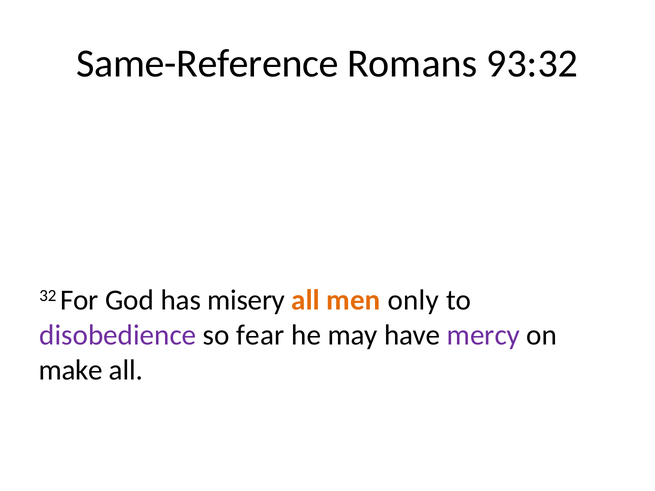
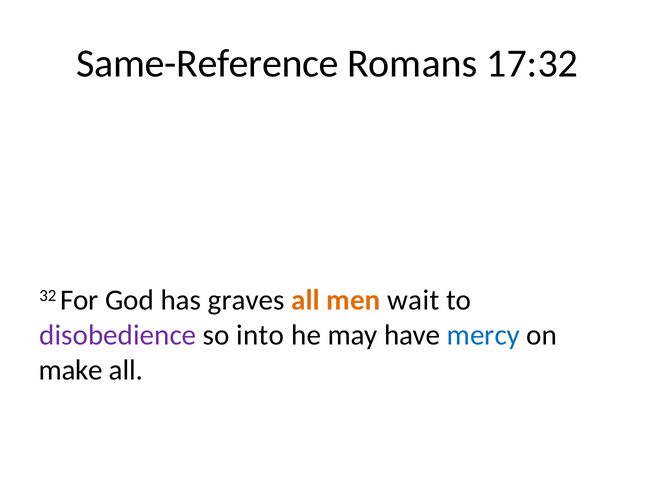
93:32: 93:32 -> 17:32 (532, 63)
misery: misery -> graves (246, 300)
only: only -> wait (413, 300)
fear: fear -> into (260, 335)
mercy colour: purple -> blue (483, 335)
